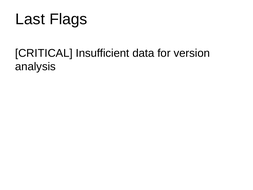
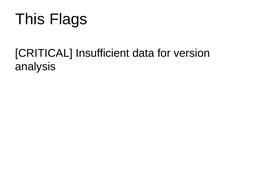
Last: Last -> This (30, 19)
